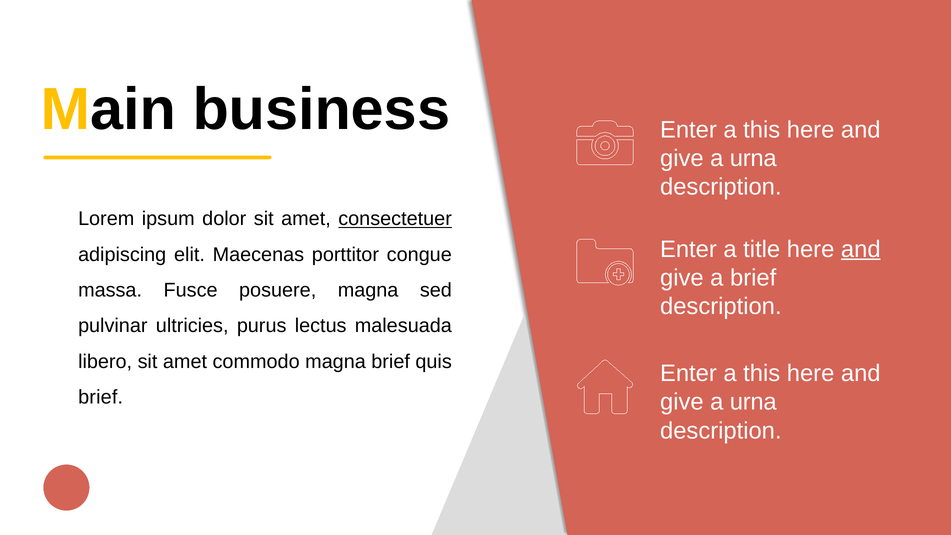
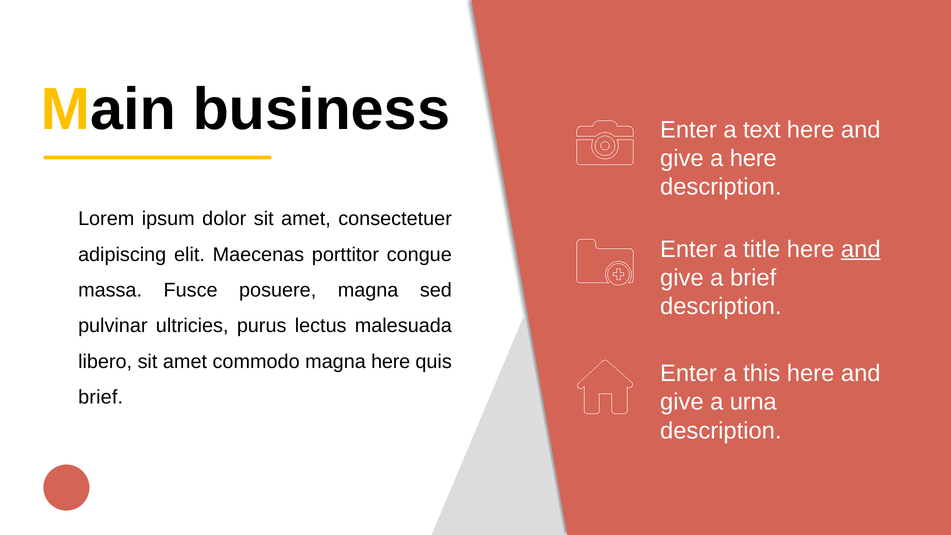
business Enter a this: this -> text (762, 130)
urna: urna -> here (753, 158)
consectetuer underline: present -> none (395, 219)
magna brief: brief -> here (391, 362)
